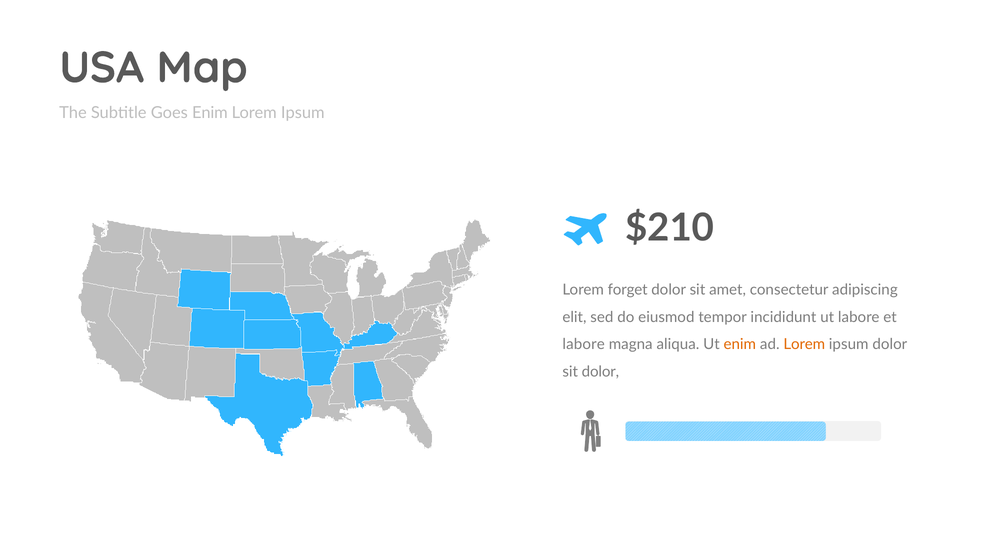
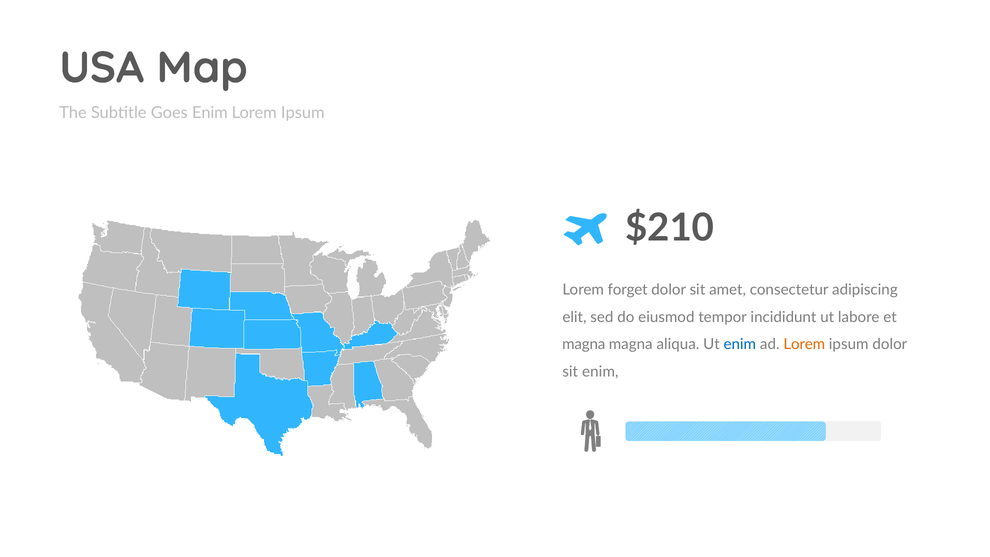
labore: labore -> magna (584, 344)
enim colour: orange -> blue (740, 344)
sit dolor: dolor -> enim (600, 372)
